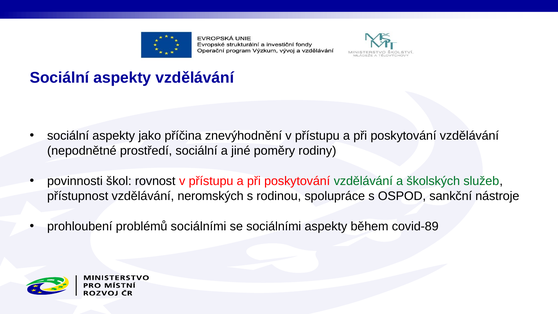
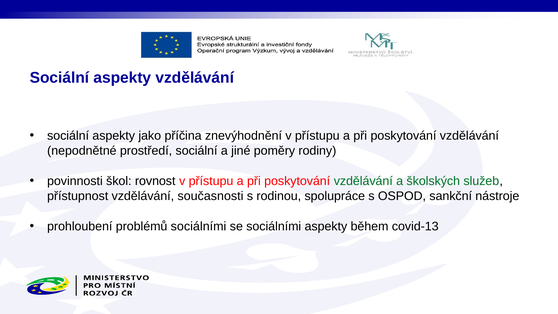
neromských: neromských -> současnosti (210, 196)
covid-89: covid-89 -> covid-13 (415, 226)
